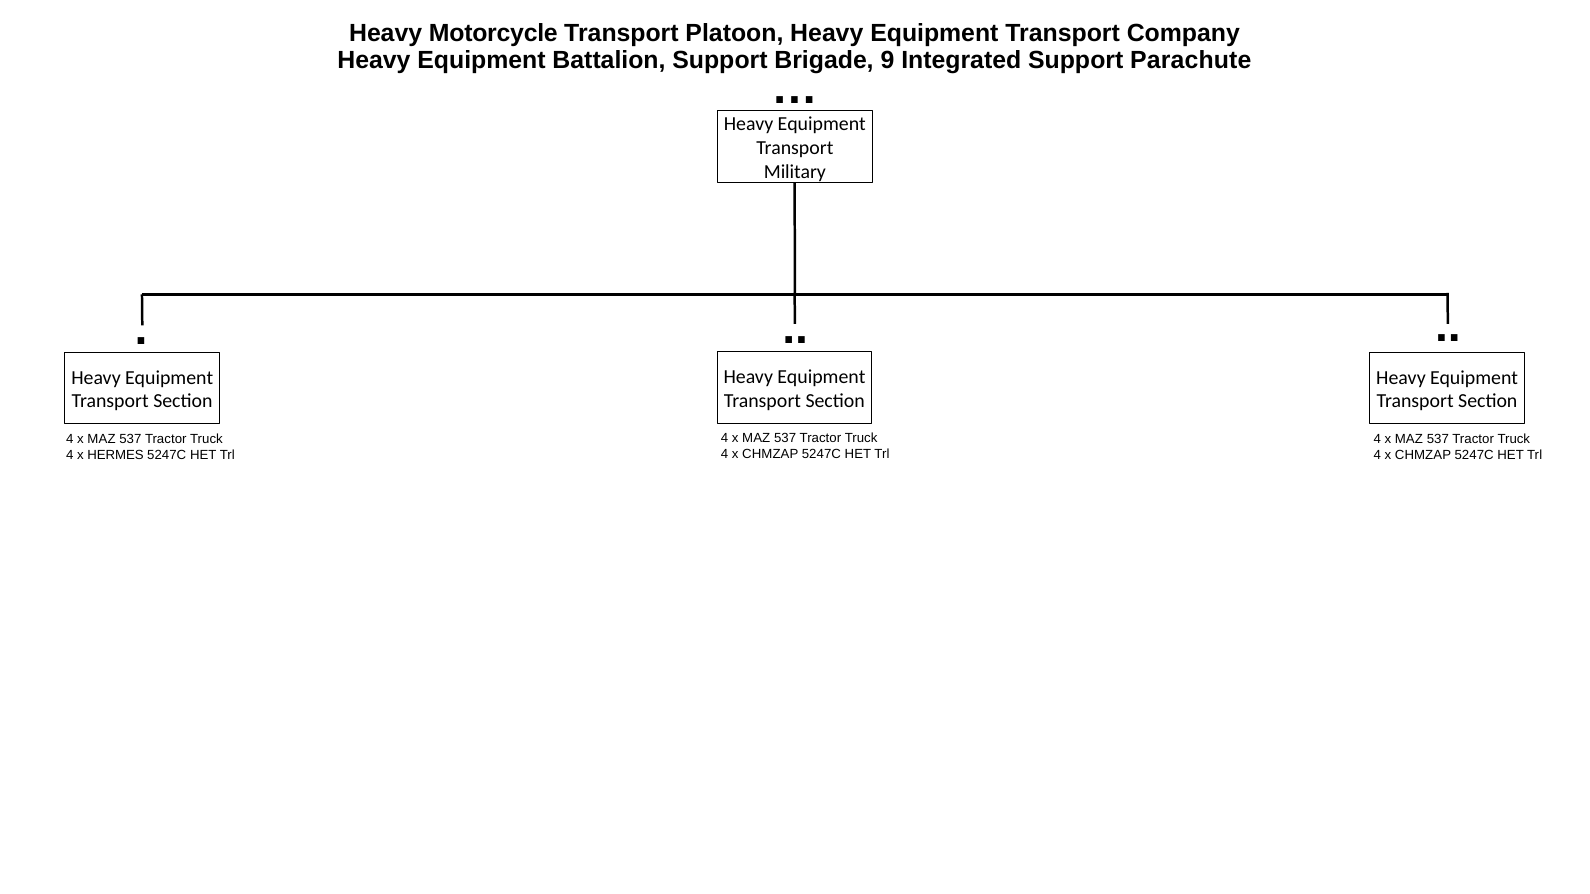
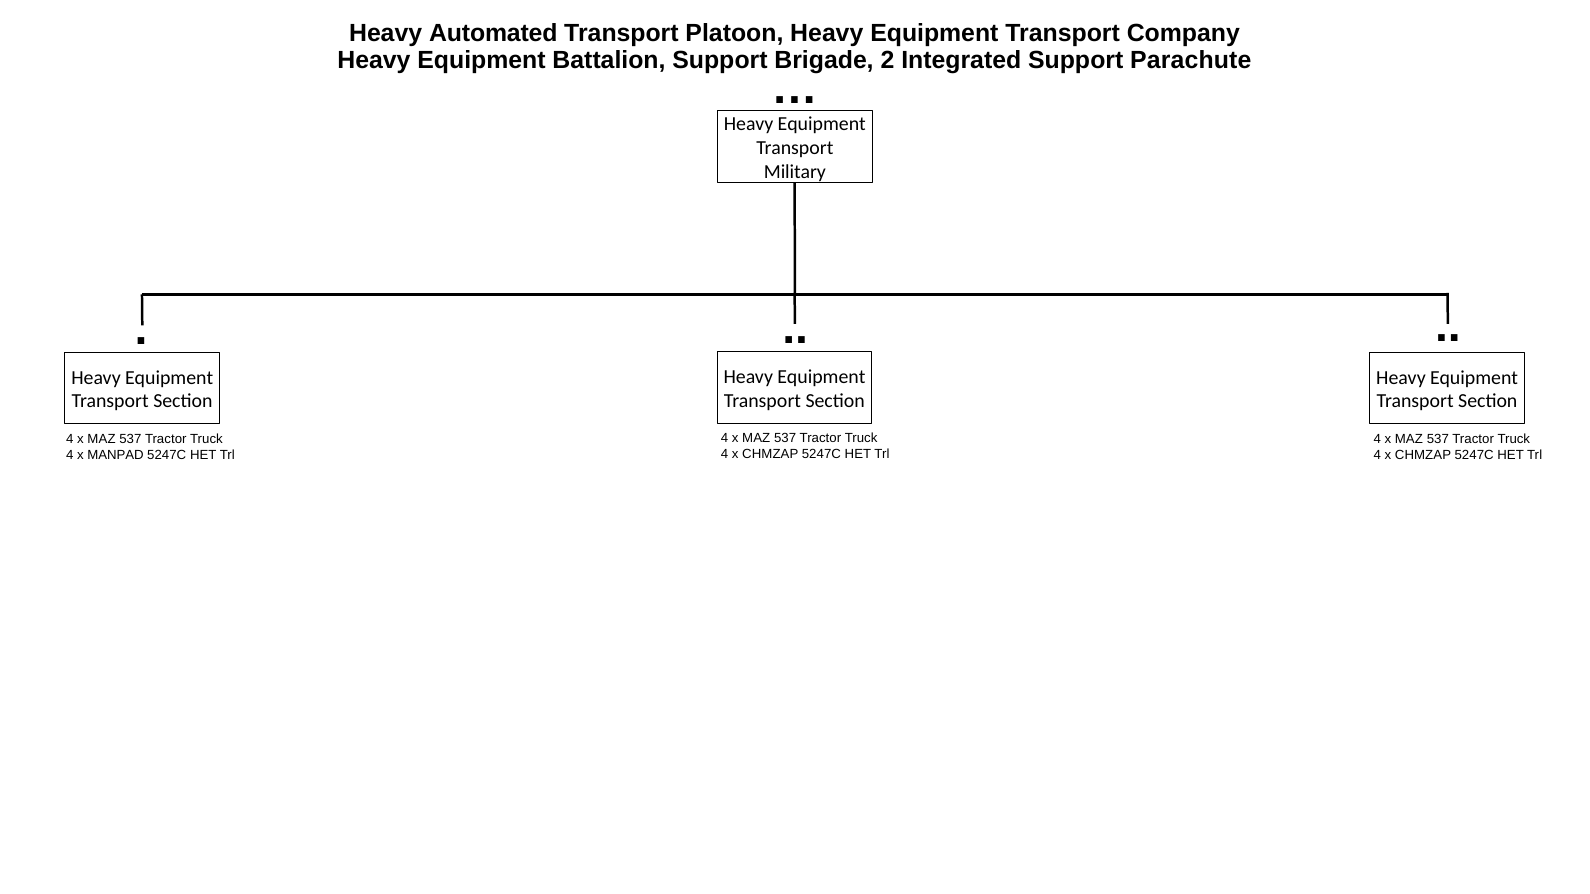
Motorcycle: Motorcycle -> Automated (493, 33)
9: 9 -> 2 (887, 60)
HERMES: HERMES -> MANPAD (116, 455)
